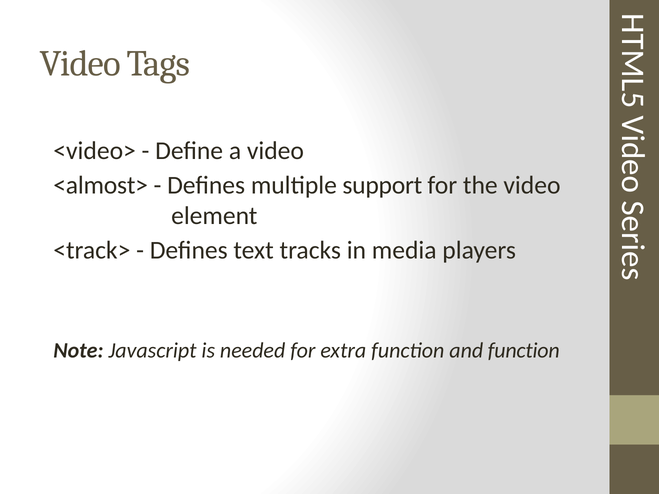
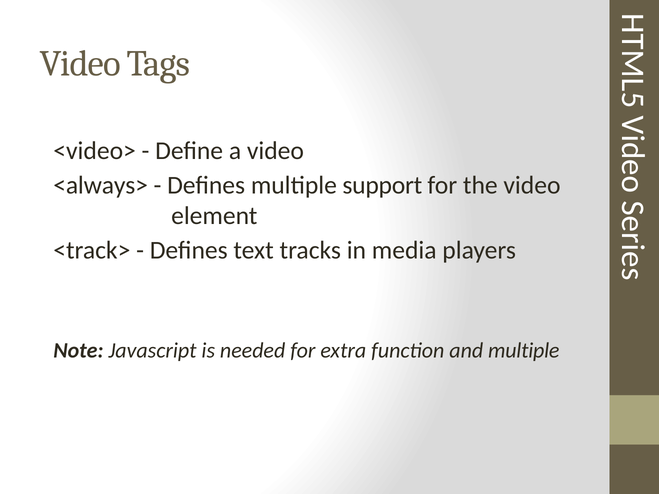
<almost>: <almost> -> <always> (101, 185)
and function: function -> multiple (524, 351)
